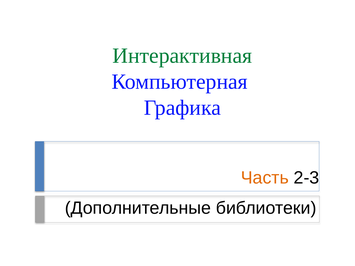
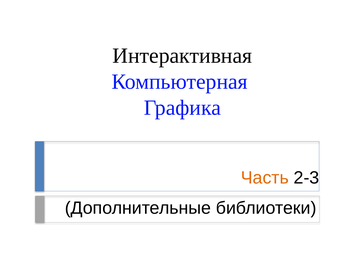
Интерактивная colour: green -> black (182, 56)
